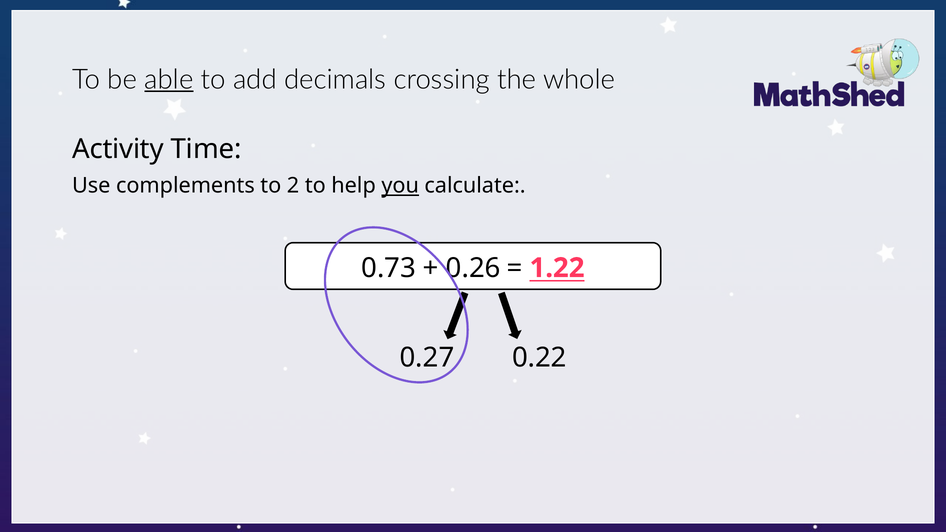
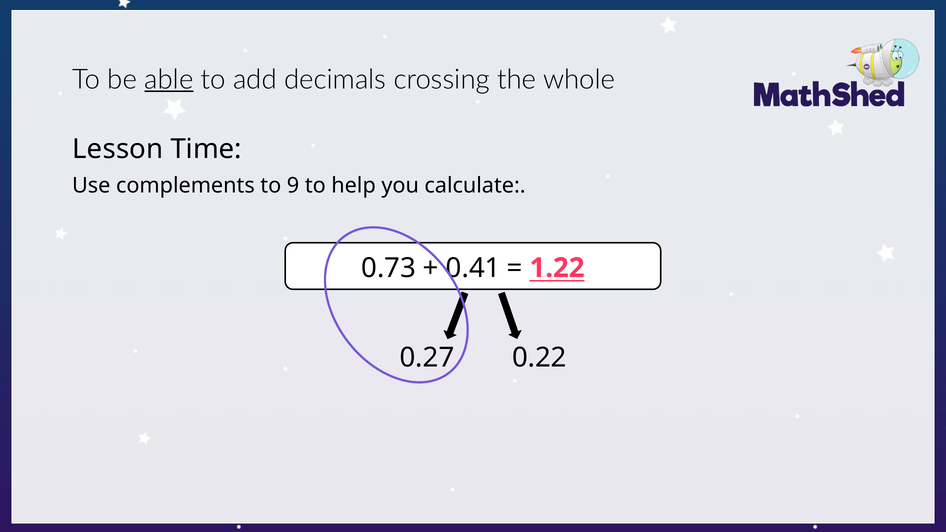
Activity: Activity -> Lesson (118, 149)
2: 2 -> 9 (293, 186)
you underline: present -> none (400, 186)
0.26: 0.26 -> 0.41 (473, 268)
